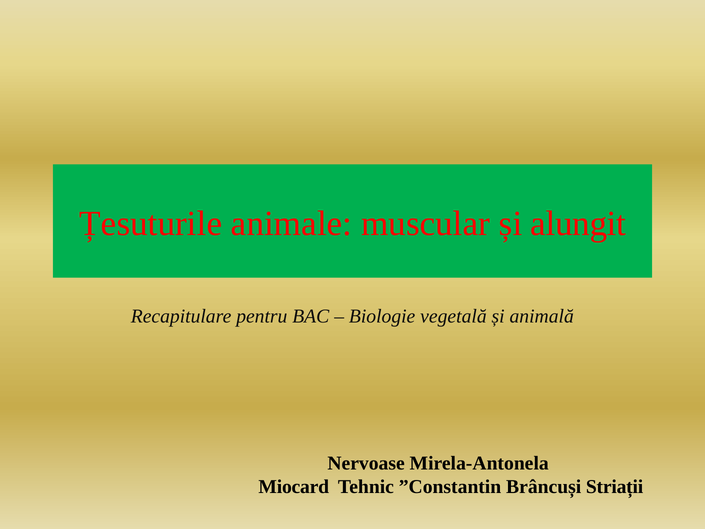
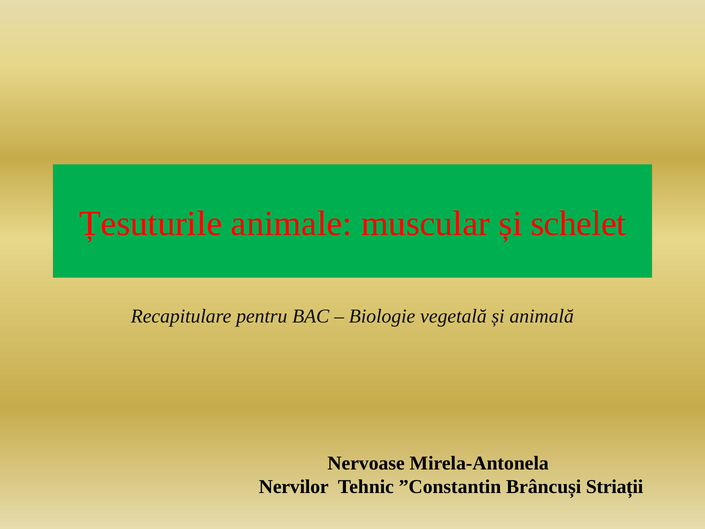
alungit: alungit -> schelet (578, 223)
Miocard: Miocard -> Nervilor (294, 487)
